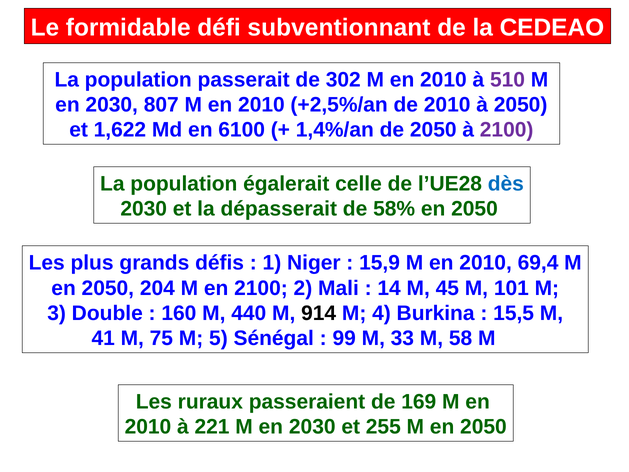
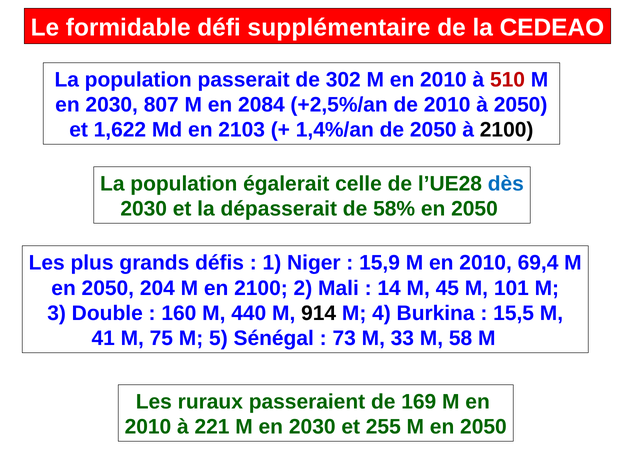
subventionnant: subventionnant -> supplémentaire (339, 27)
510 colour: purple -> red (508, 80)
807 M en 2010: 2010 -> 2084 (261, 105)
6100: 6100 -> 2103 (242, 130)
2100 colour: purple -> black (507, 130)
99: 99 -> 73 (344, 338)
